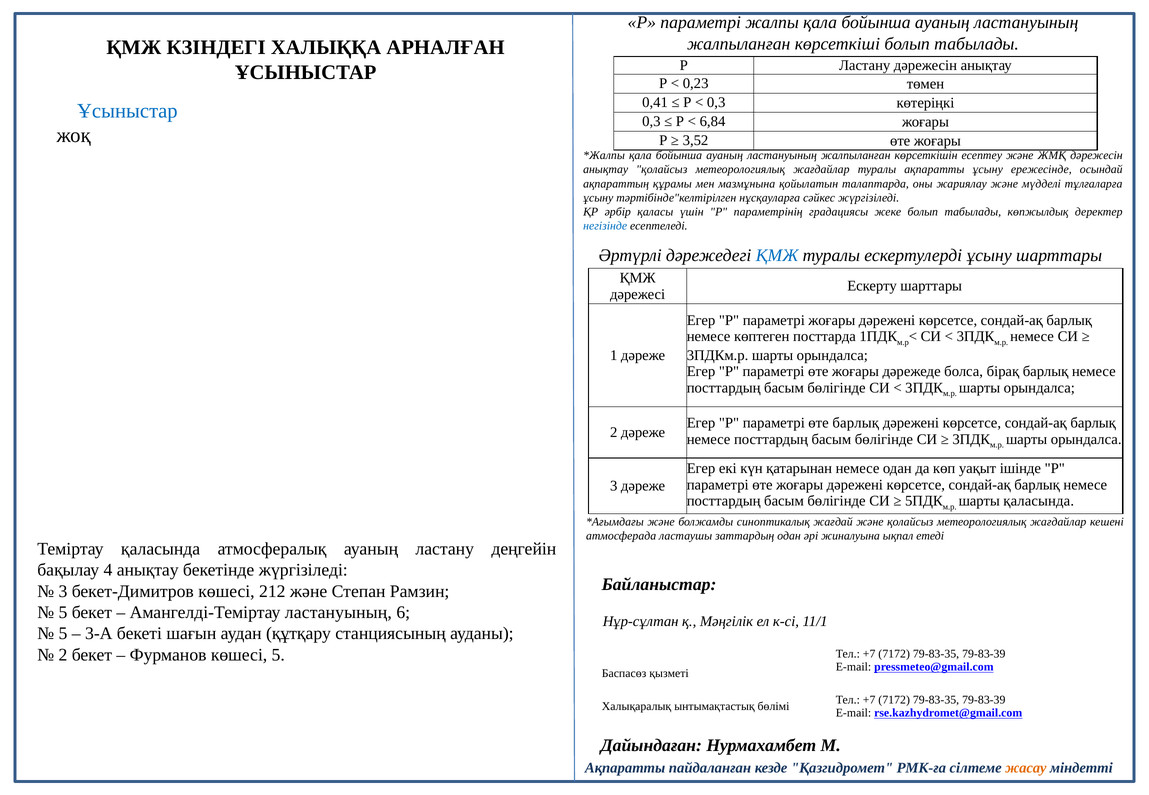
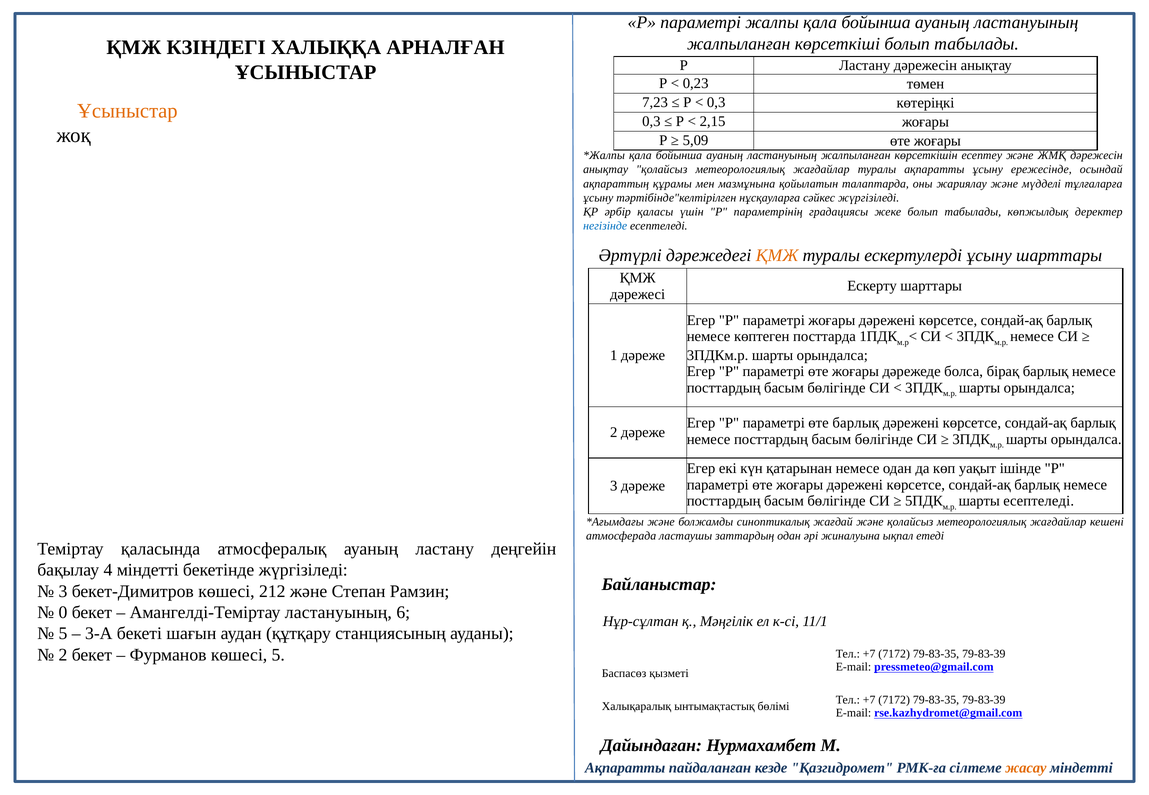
0,41: 0,41 -> 7,23 (655, 103)
Ұсыныстар colour: blue -> orange (127, 111)
6,84: 6,84 -> 2,15 (713, 122)
3,52: 3,52 -> 5,09 (696, 141)
ҚМЖ colour: blue -> orange (777, 255)
шарты қаласында: қаласында -> есептеледі (1039, 501)
4 анықтау: анықтау -> міндетті (148, 570)
5: 5 -> 0 (63, 613)
